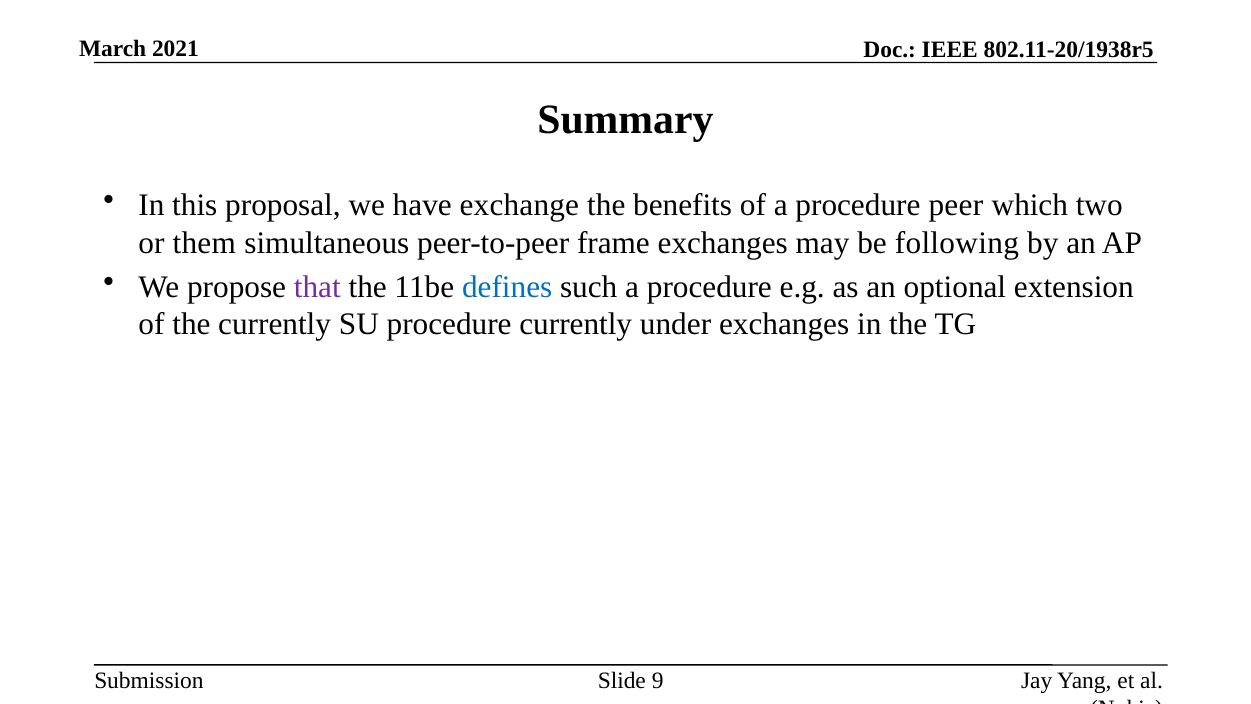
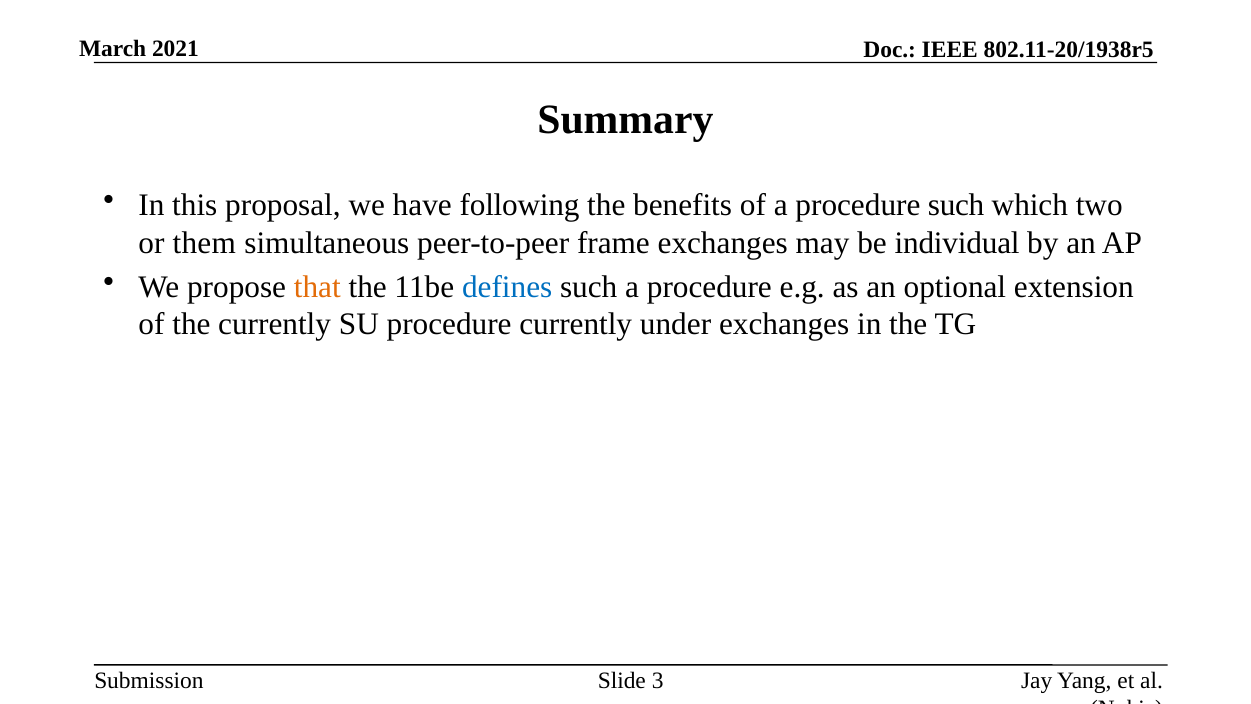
exchange: exchange -> following (520, 206)
procedure peer: peer -> such (956, 206)
following: following -> individual (957, 243)
that colour: purple -> orange (317, 287)
9: 9 -> 3 (658, 680)
